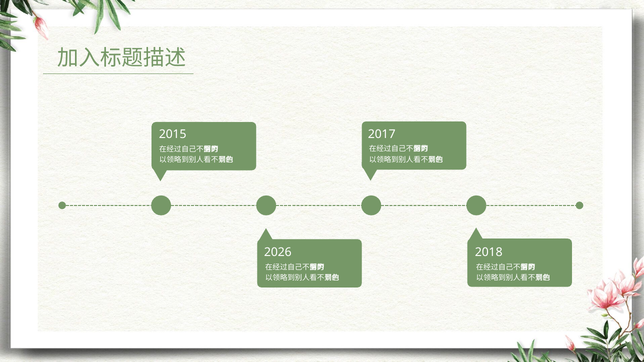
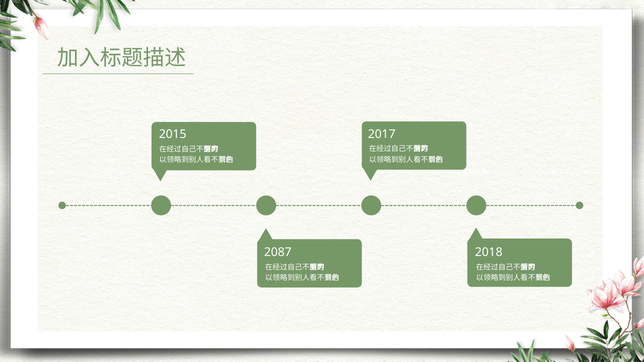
2026: 2026 -> 2087 (278, 253)
